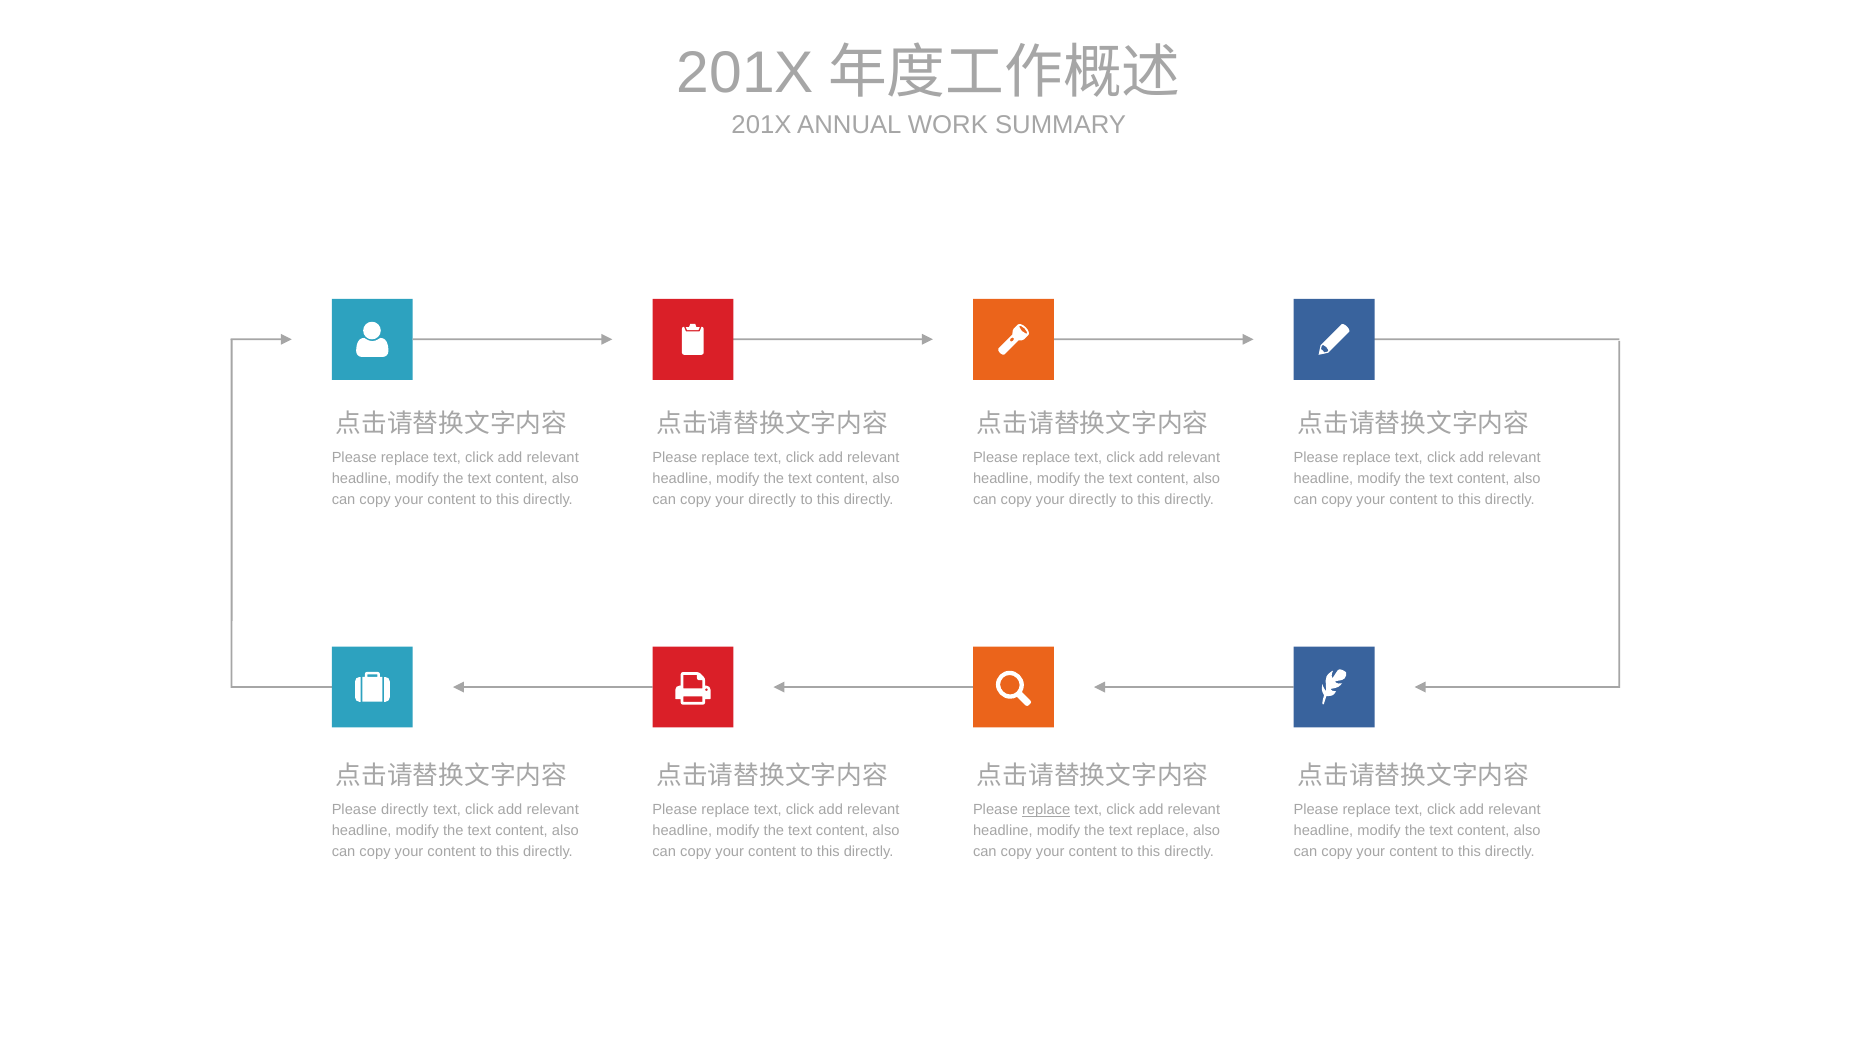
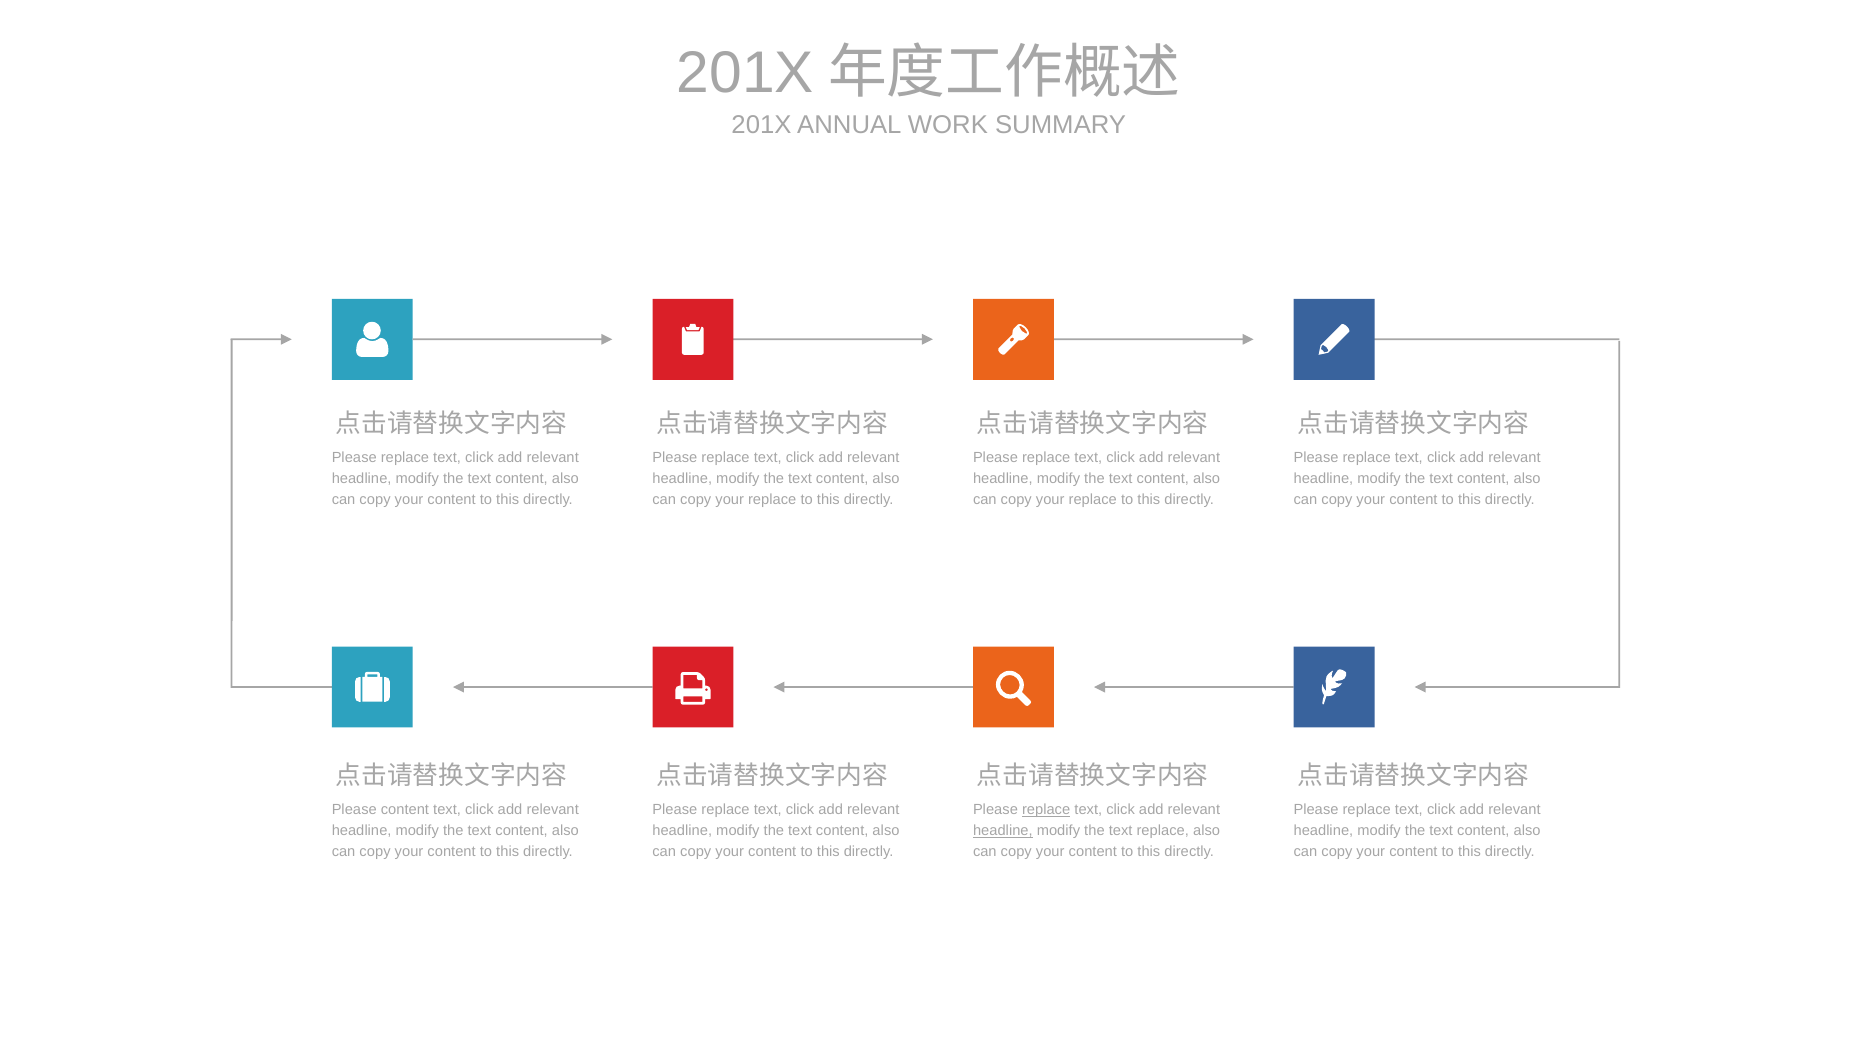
directly: directly -> replace (772, 500)
directly: directly -> replace (1093, 500)
Please directly: directly -> content (405, 810)
headline underline: none -> present (1003, 831)
